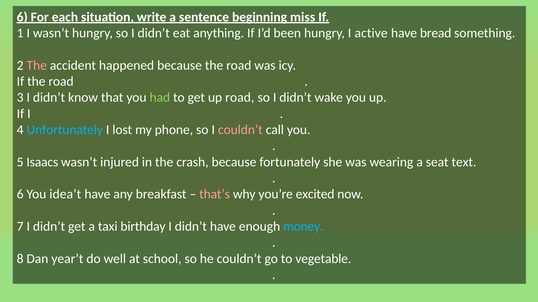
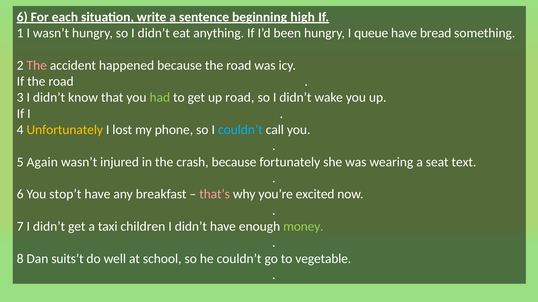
miss: miss -> high (303, 17)
active: active -> queue (371, 33)
Unfortunately colour: light blue -> yellow (65, 130)
couldn’t colour: pink -> light blue (240, 130)
Isaacs: Isaacs -> Again (42, 162)
idea’t: idea’t -> stop’t (65, 195)
birthday: birthday -> children (143, 227)
money colour: light blue -> light green (303, 227)
year’t: year’t -> suits’t (67, 259)
